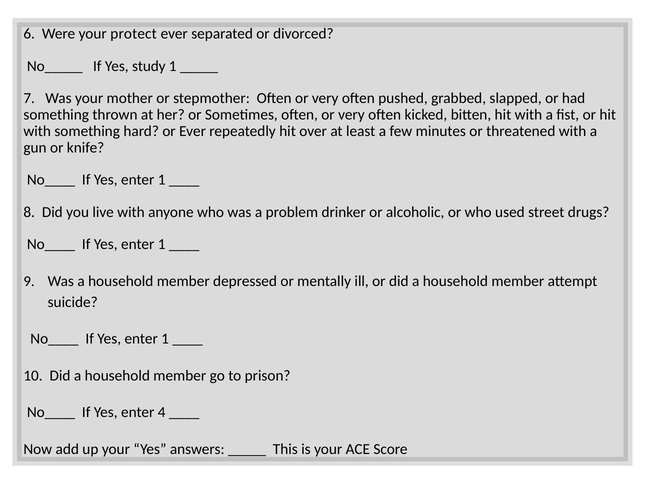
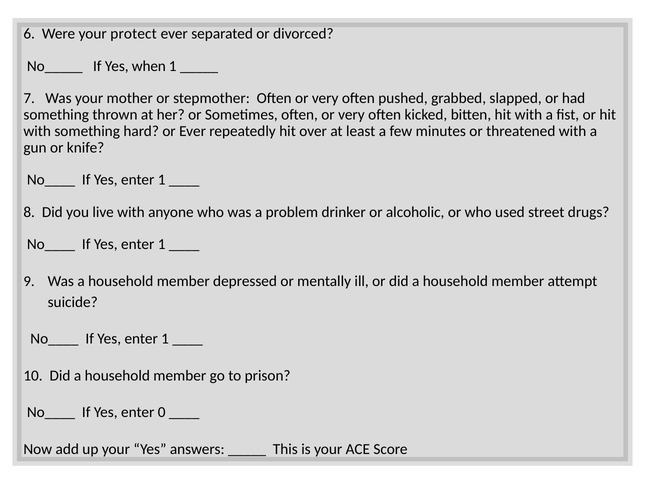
study: study -> when (149, 66)
4: 4 -> 0 (162, 412)
